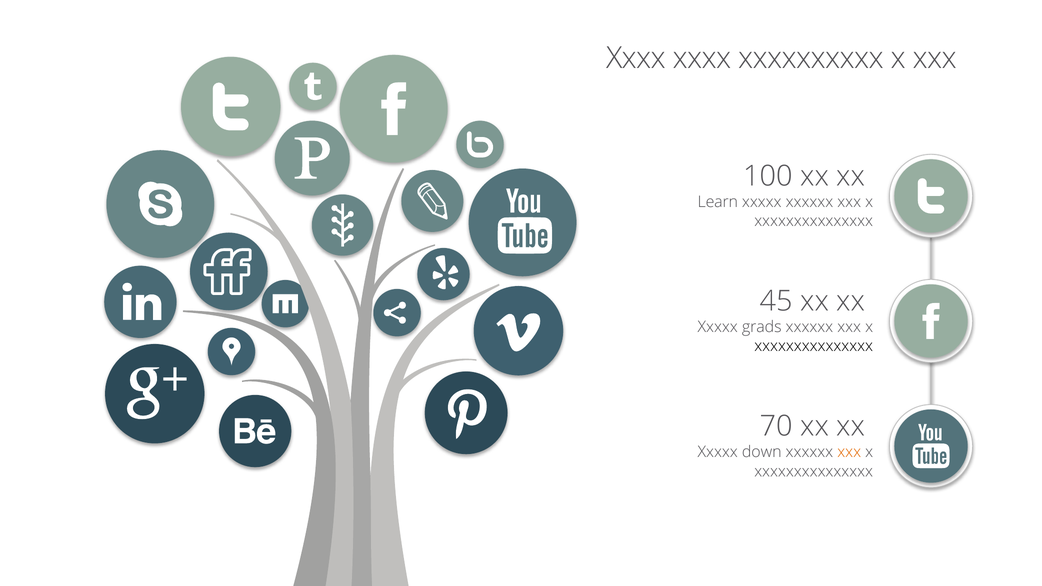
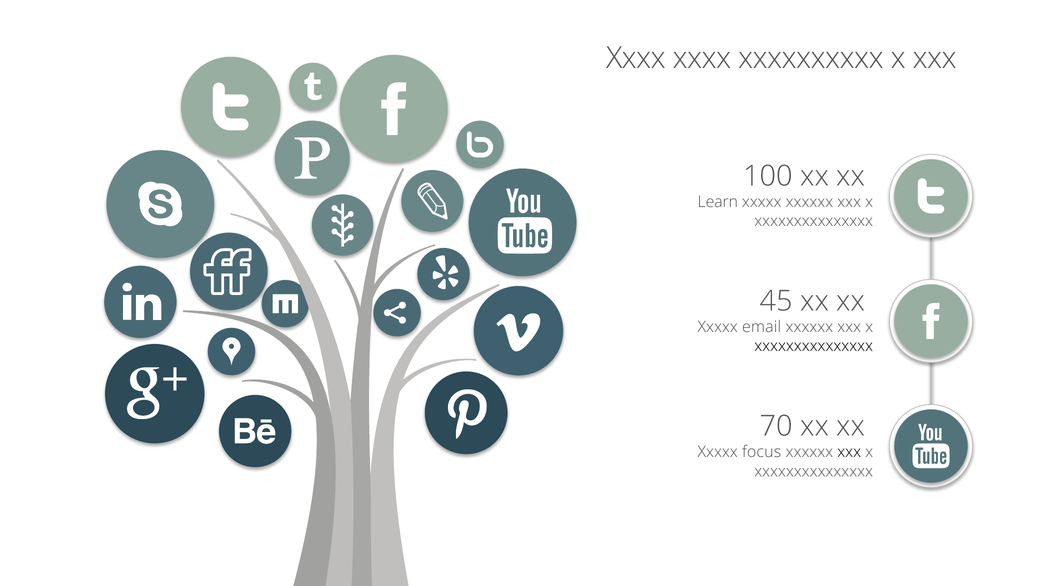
grads: grads -> email (762, 327)
down: down -> focus (762, 452)
xxx colour: orange -> black (849, 452)
